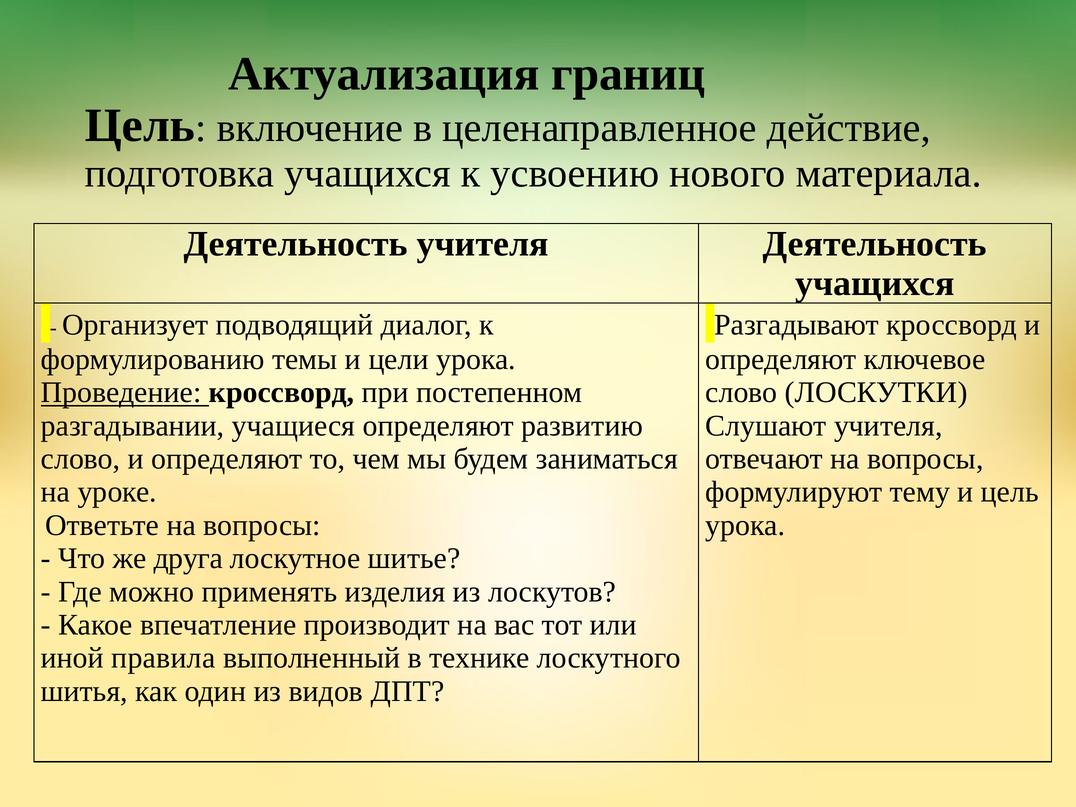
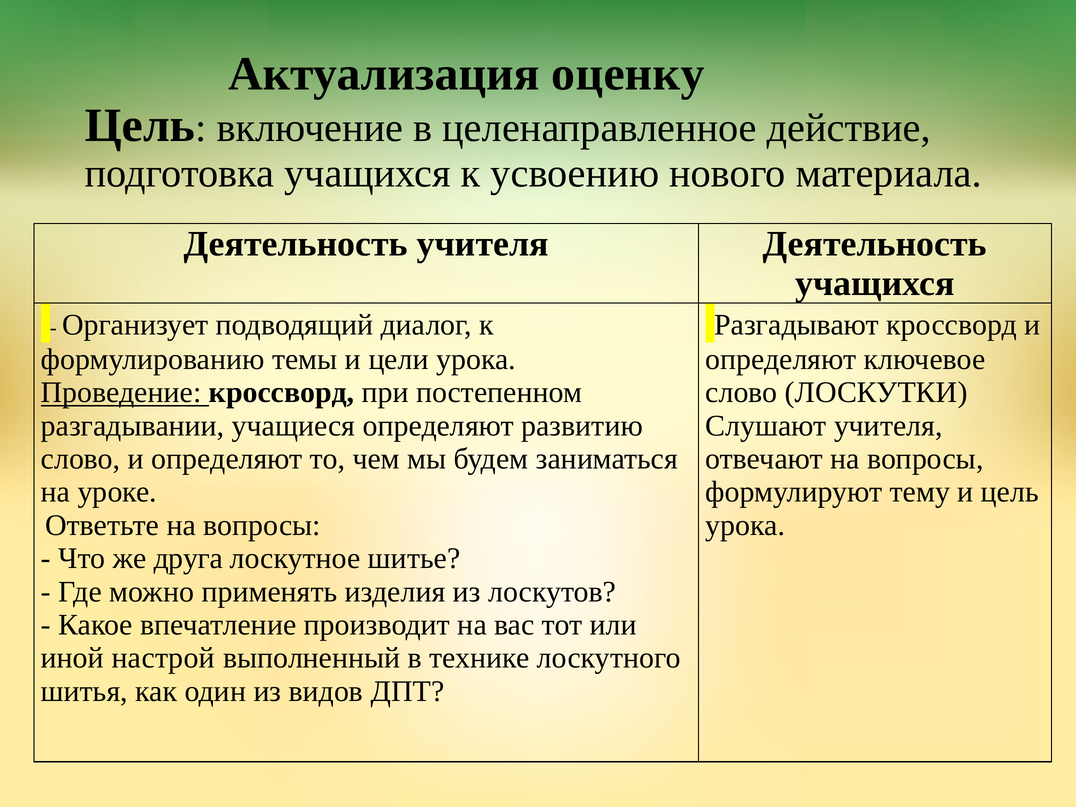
границ: границ -> оценку (628, 74)
правила: правила -> настрой (163, 658)
